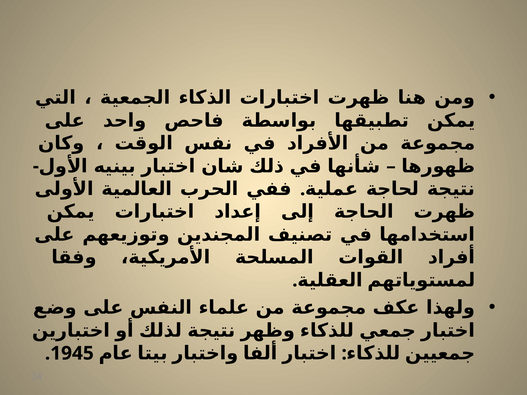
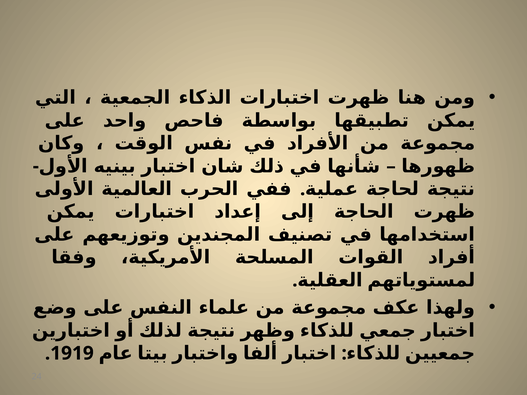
1945: 1945 -> 1919 (72, 353)
